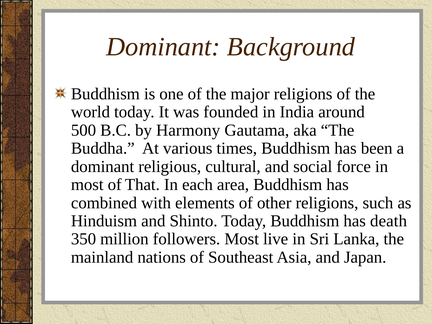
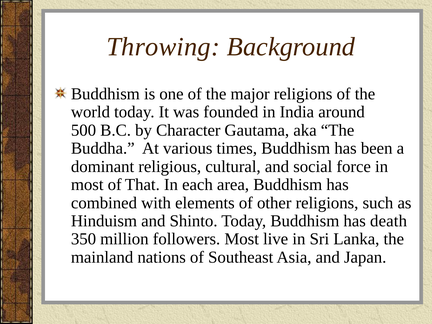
Dominant: Dominant -> Throwing (163, 47)
Harmony: Harmony -> Character (188, 130)
